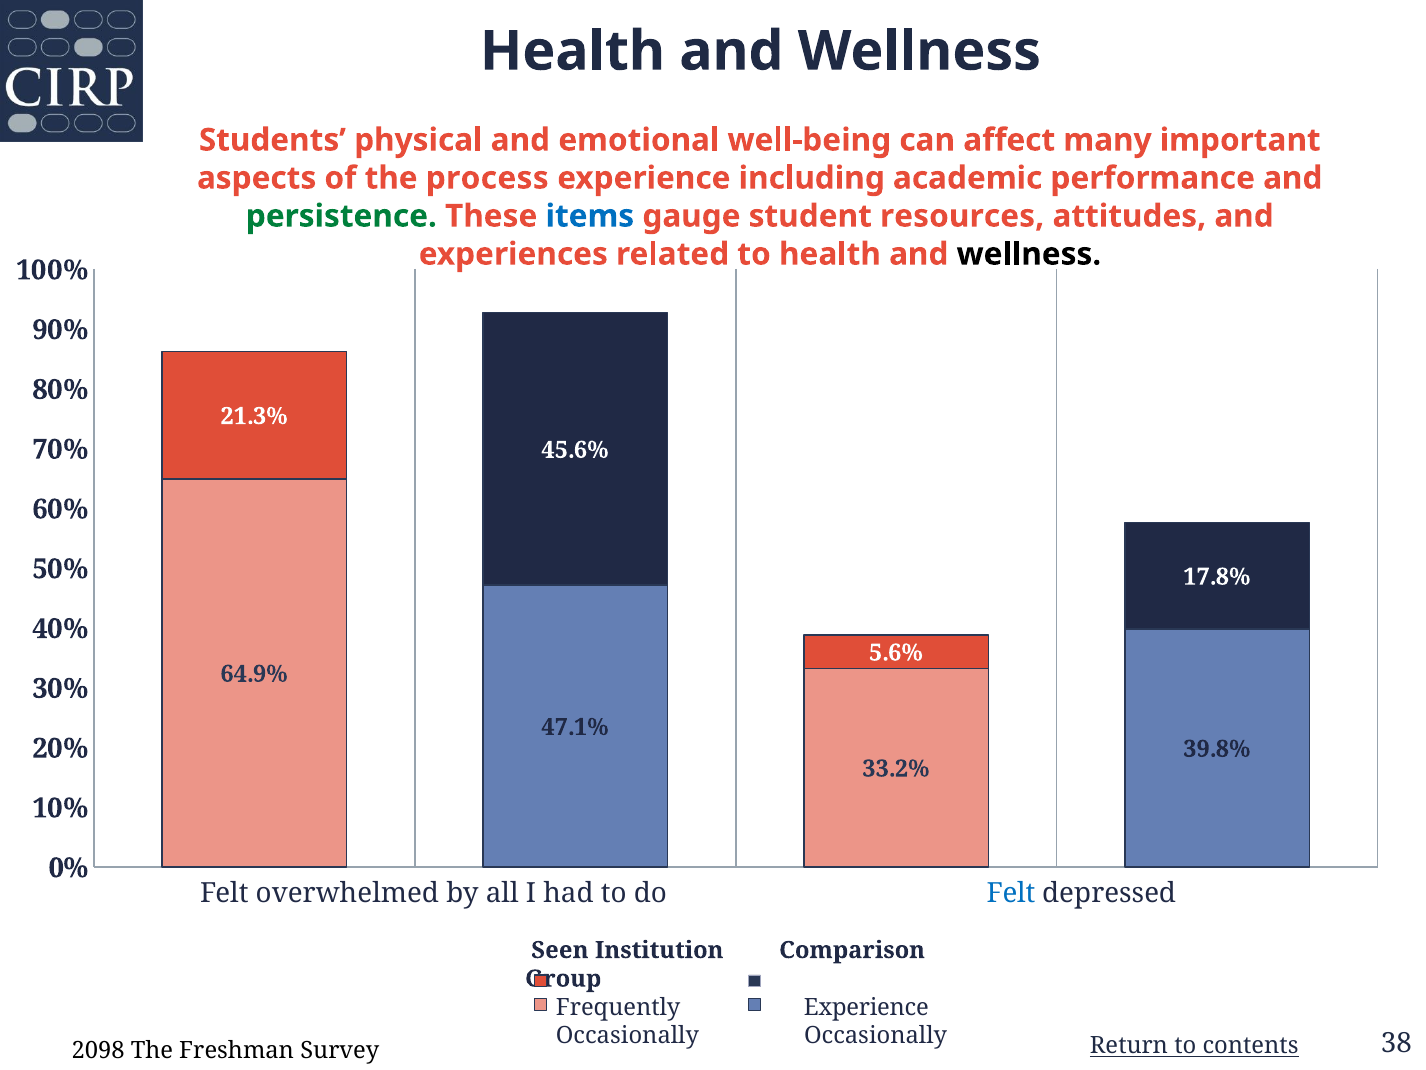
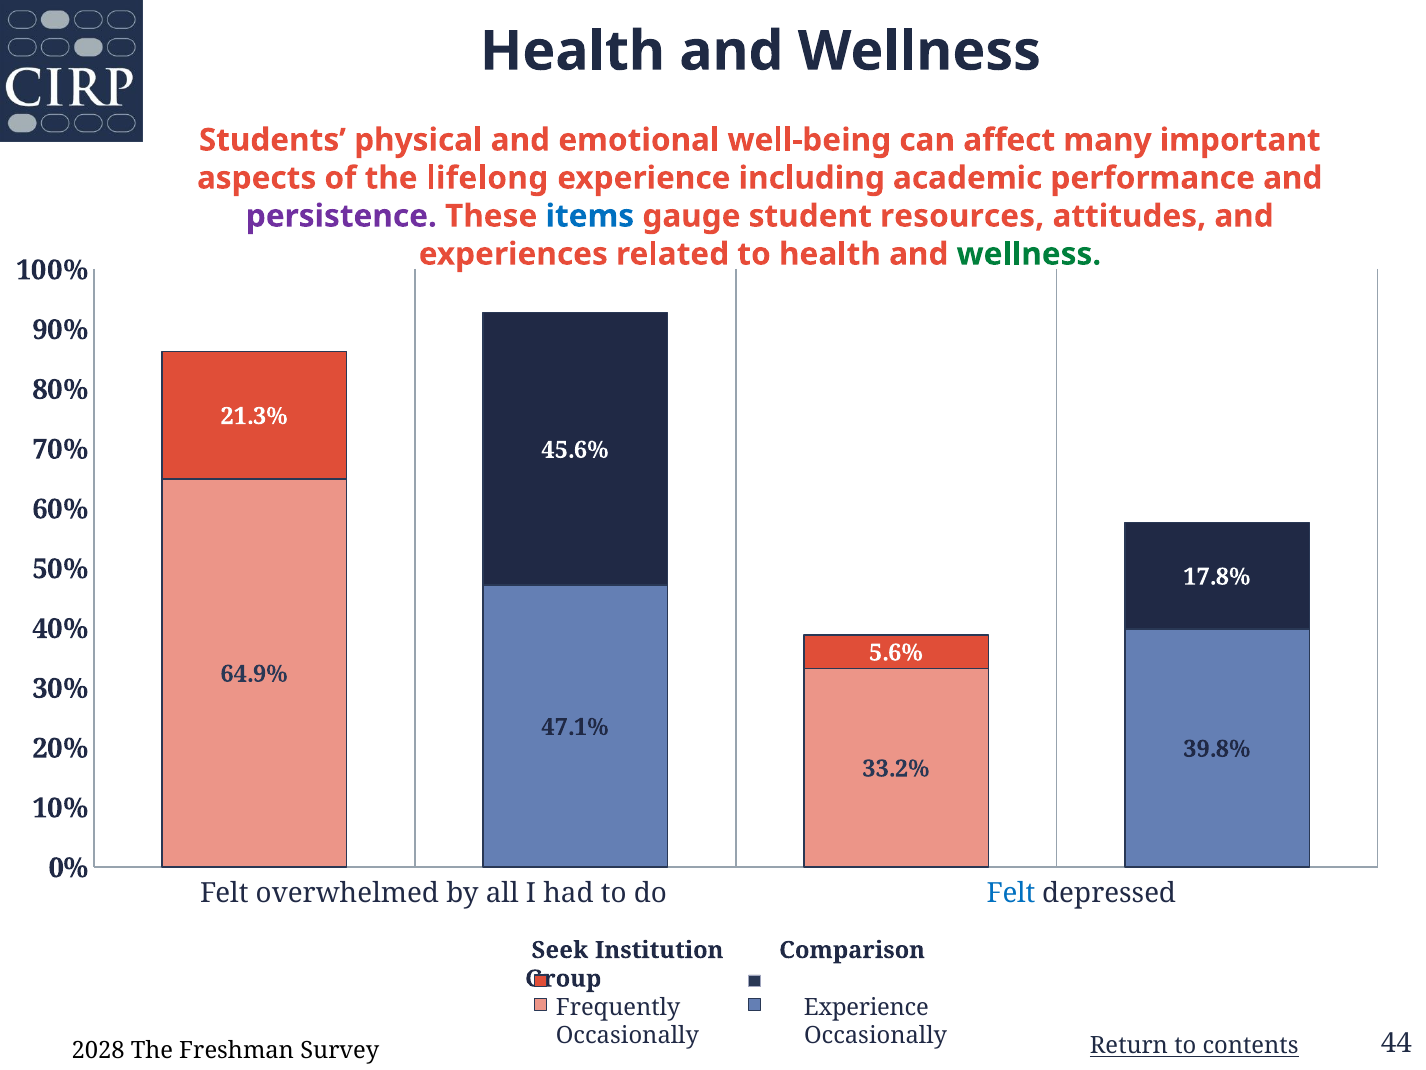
process: process -> lifelong (487, 178)
persistence colour: green -> purple (341, 216)
wellness colour: black -> green (1029, 254)
Seen: Seen -> Seek (560, 950)
2098: 2098 -> 2028 (98, 1050)
38: 38 -> 44 (1396, 1043)
